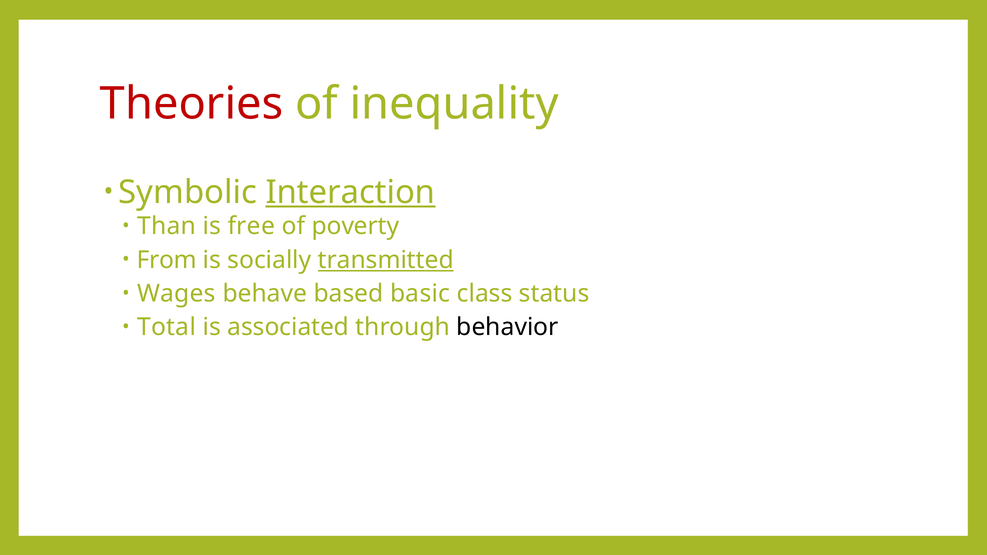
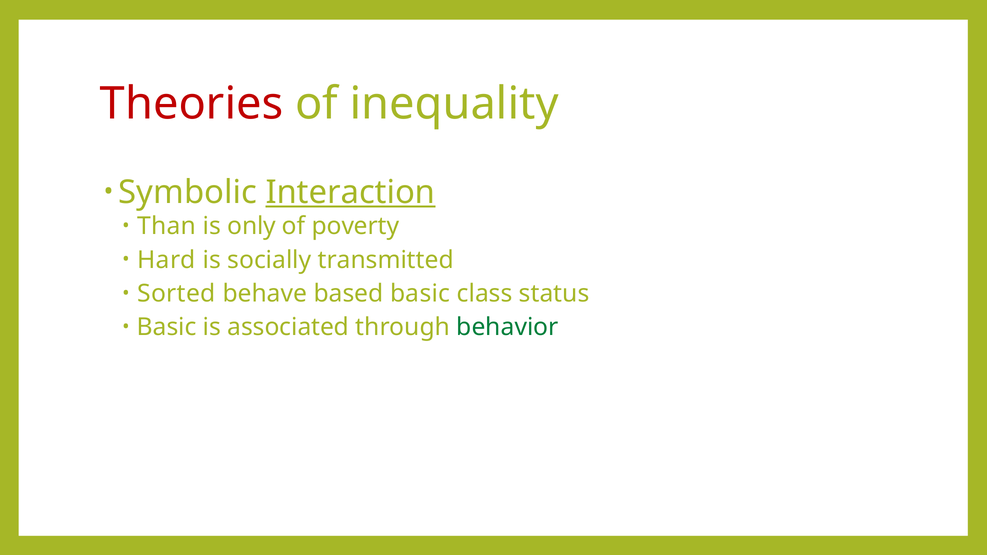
free: free -> only (252, 226)
From: From -> Hard (167, 260)
transmitted underline: present -> none (386, 260)
Wages: Wages -> Sorted (176, 294)
Total: Total -> Basic (167, 327)
behavior colour: black -> green (508, 327)
